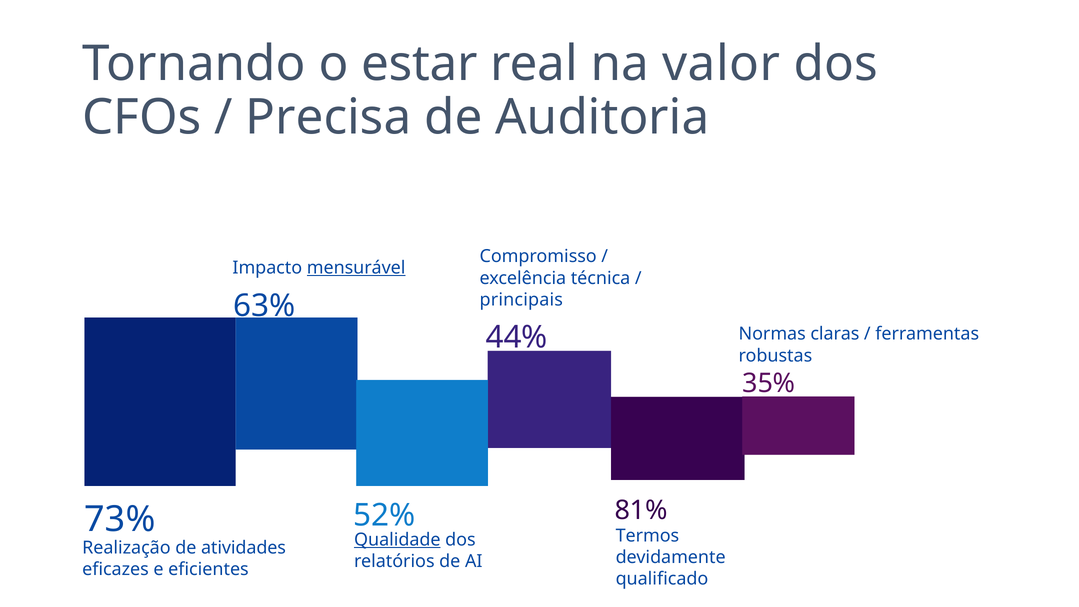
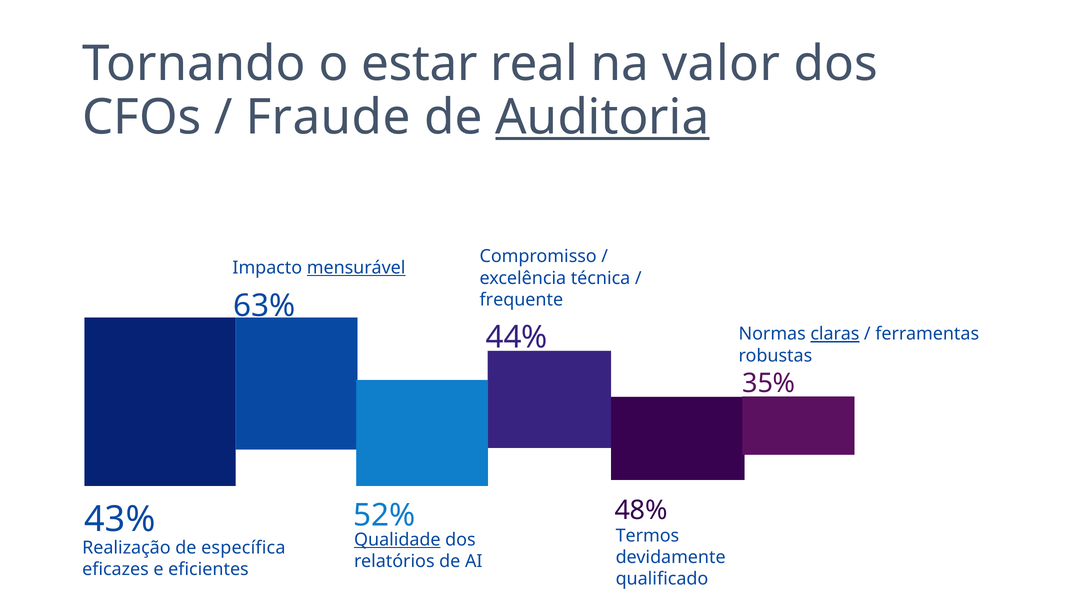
Precisa: Precisa -> Fraude (328, 117)
Auditoria underline: none -> present (602, 117)
principais: principais -> frequente (521, 300)
claras underline: none -> present (835, 334)
73%: 73% -> 43% (120, 519)
81%: 81% -> 48% (641, 510)
atividades: atividades -> específica (243, 548)
